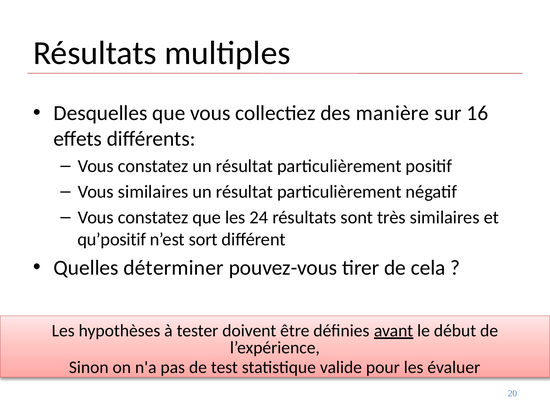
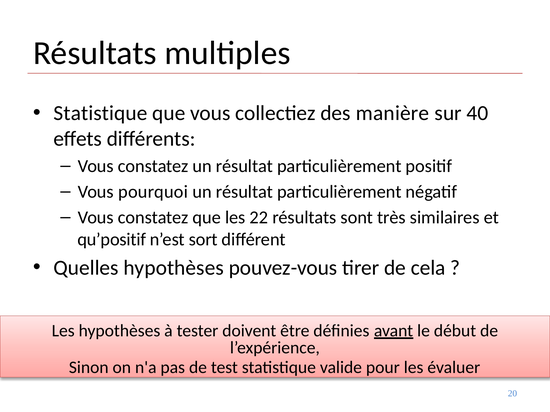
Desquelles: Desquelles -> Statistique (101, 113)
16: 16 -> 40 (477, 113)
Vous similaires: similaires -> pourquoi (153, 192)
24: 24 -> 22 (259, 218)
Quelles déterminer: déterminer -> hypothèses (174, 268)
